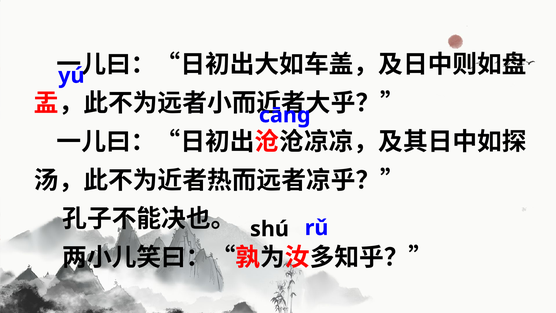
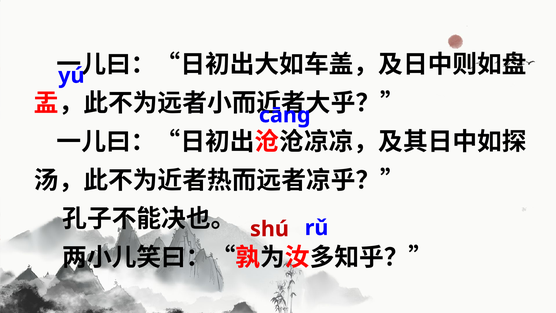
shú colour: black -> red (269, 229)
